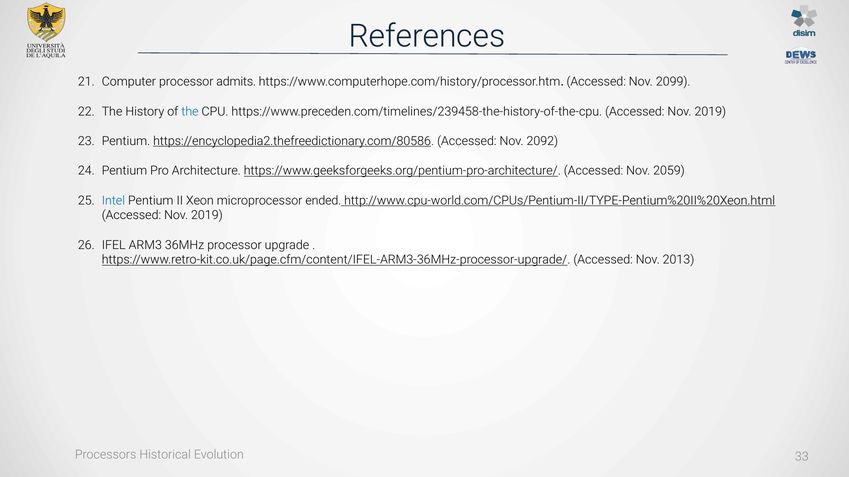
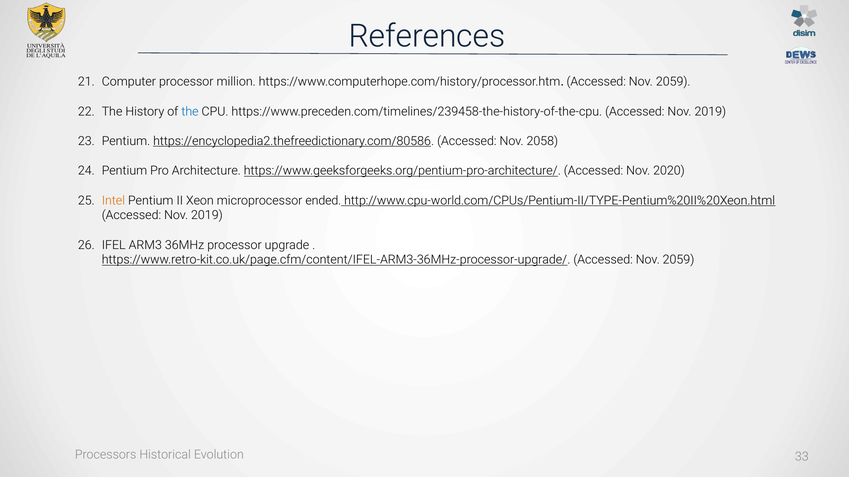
admits: admits -> million (236, 82)
https://www.computerhope.com/history/processor.htm Accessed Nov 2099: 2099 -> 2059 (673, 82)
2092: 2092 -> 2058 (542, 141)
2059: 2059 -> 2020 (669, 171)
Intel colour: blue -> orange (113, 201)
https://www.retro-kit.co.uk/page.cfm/content/IFEL-ARM3-36MHz-processor-upgrade/ Accessed Nov 2013: 2013 -> 2059 (679, 260)
